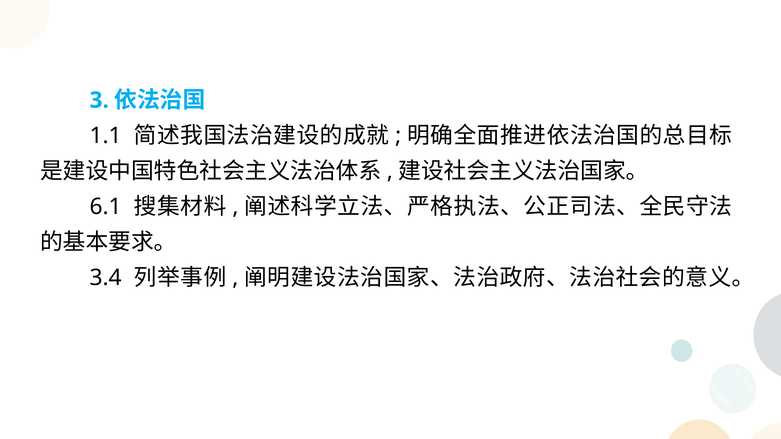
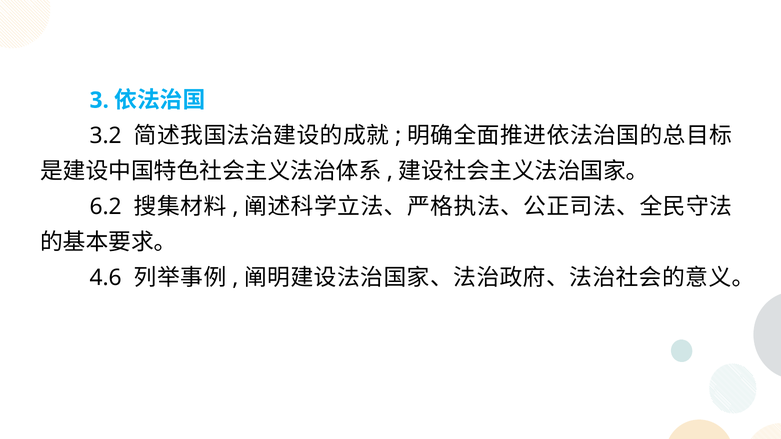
1.1: 1.1 -> 3.2 (106, 136)
6.1: 6.1 -> 6.2 (106, 207)
3.4: 3.4 -> 4.6 (106, 278)
